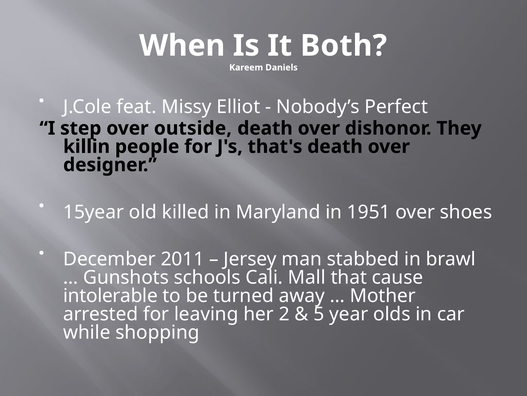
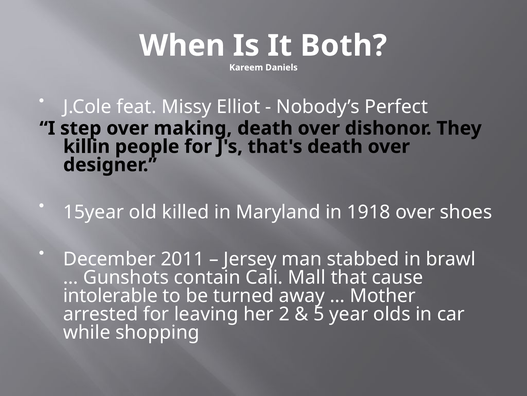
outside: outside -> making (193, 128)
1951: 1951 -> 1918 (369, 212)
schools: schools -> contain (207, 277)
